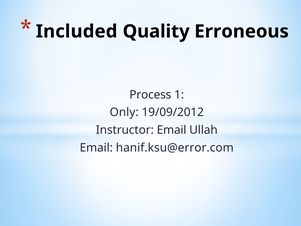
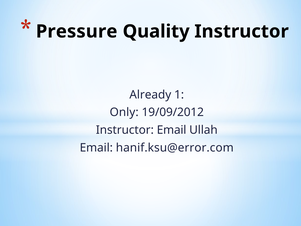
Included: Included -> Pressure (77, 31)
Quality Erroneous: Erroneous -> Instructor (242, 31)
Process: Process -> Already (150, 95)
